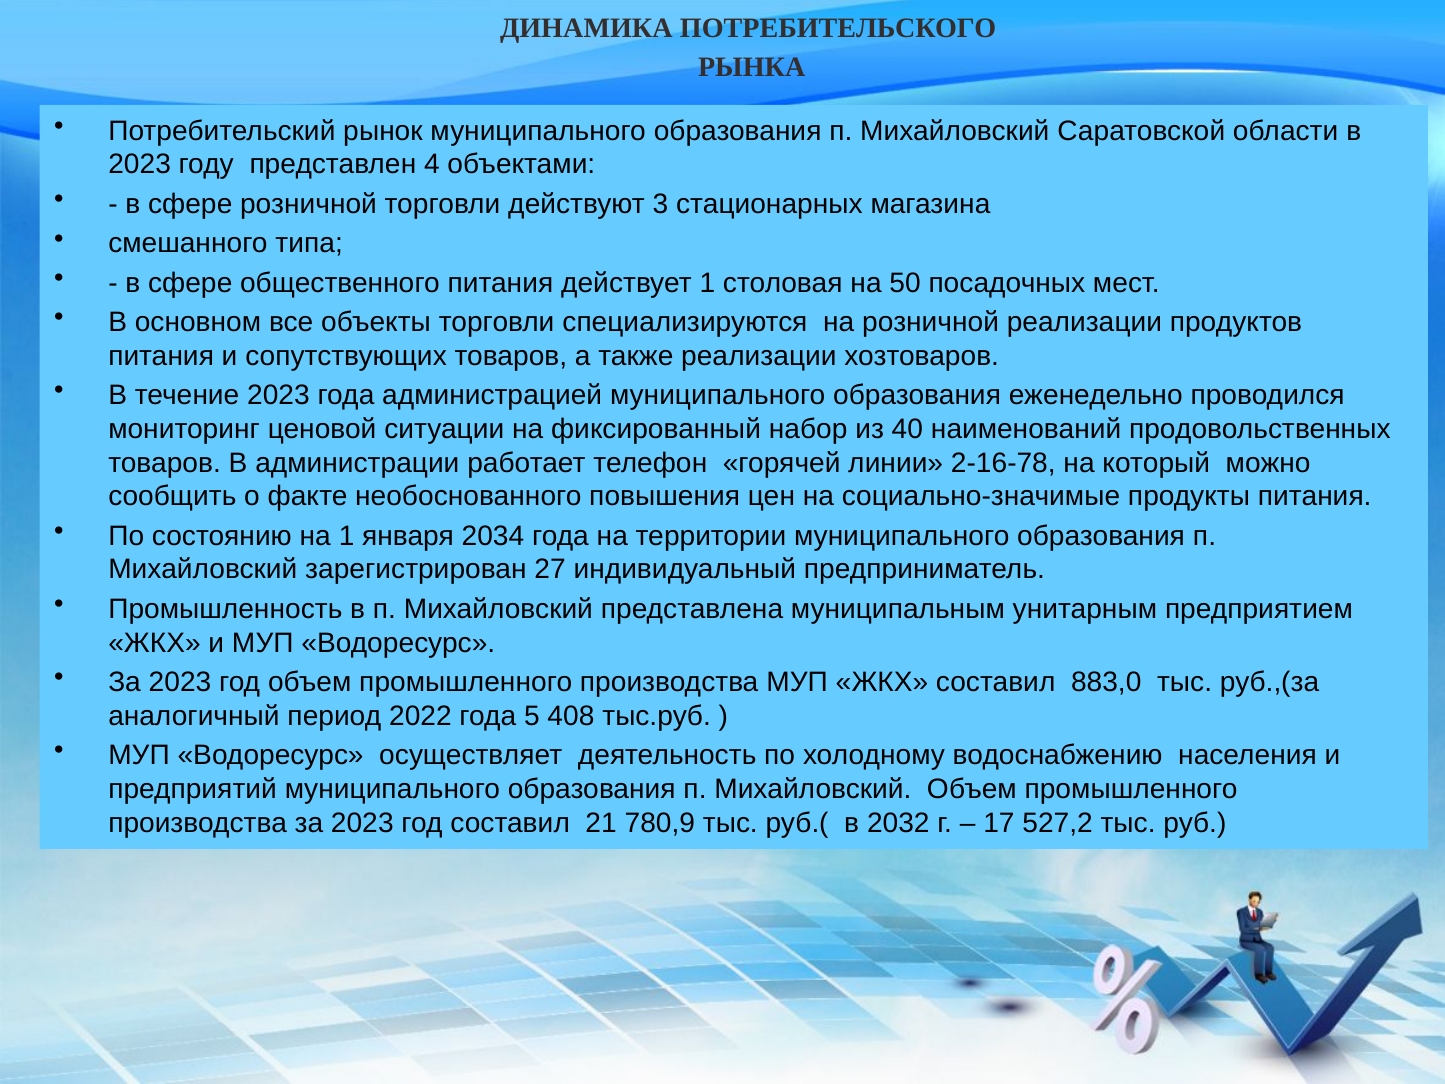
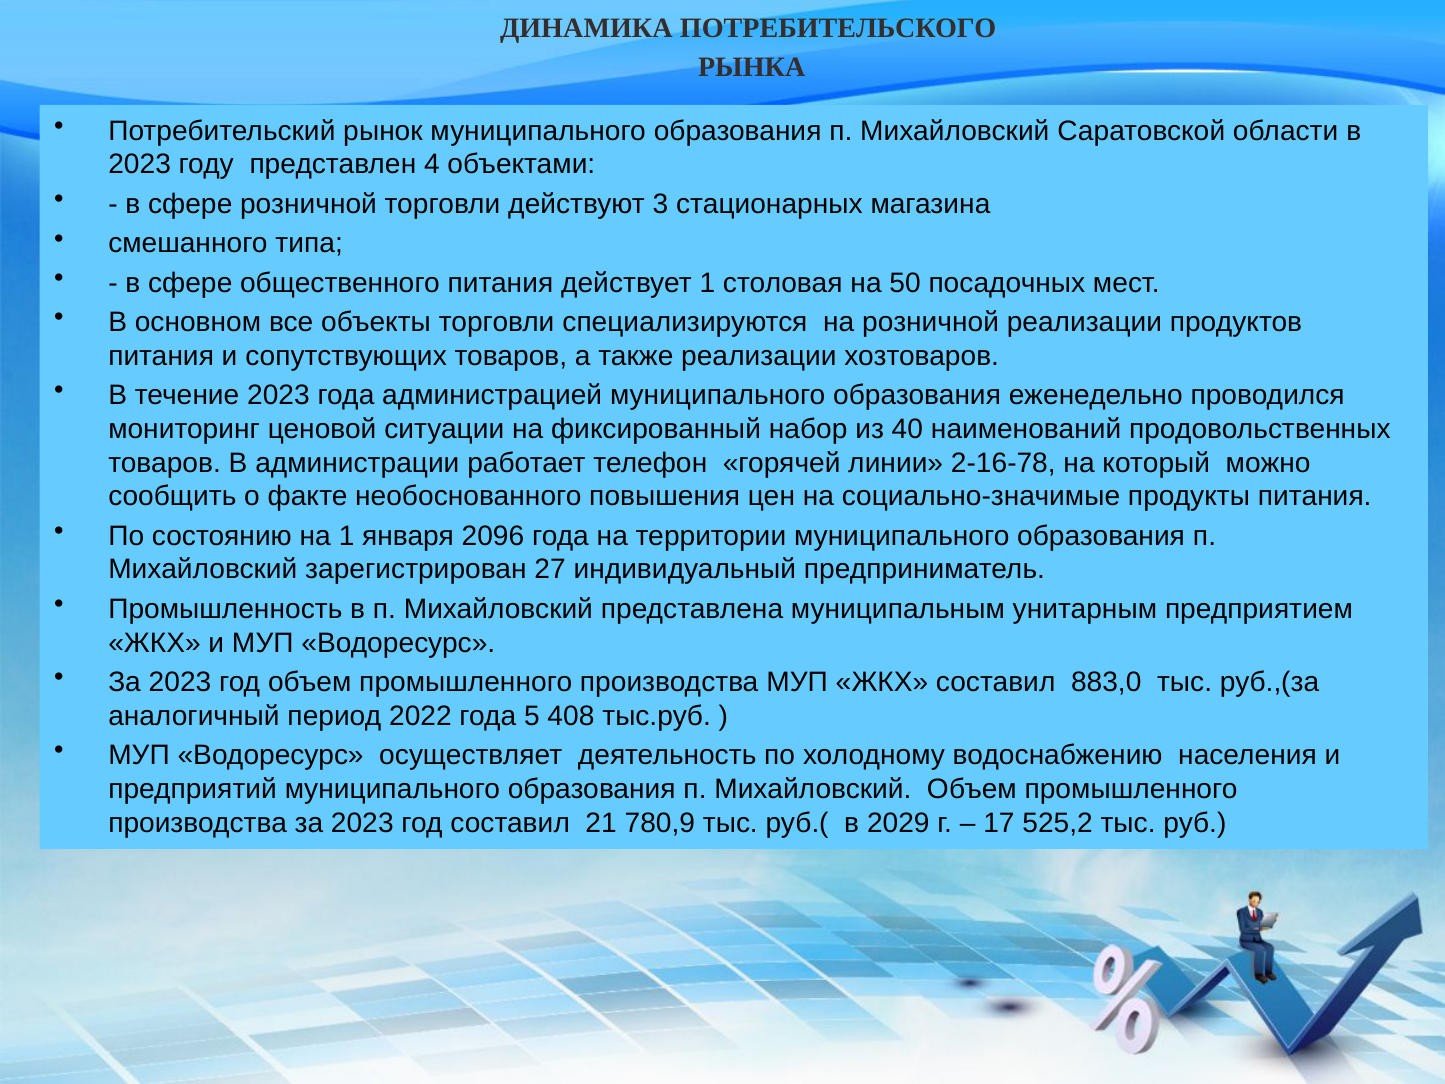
2034: 2034 -> 2096 (493, 536)
2032: 2032 -> 2029 (898, 823)
527,2: 527,2 -> 525,2 (1058, 823)
